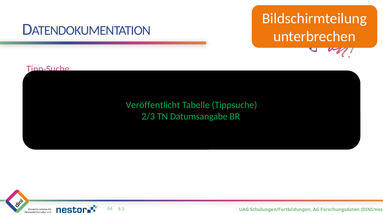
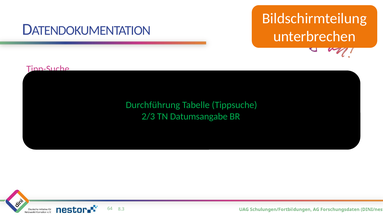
Veröffentlicht: Veröffentlicht -> Durchführung (153, 105)
